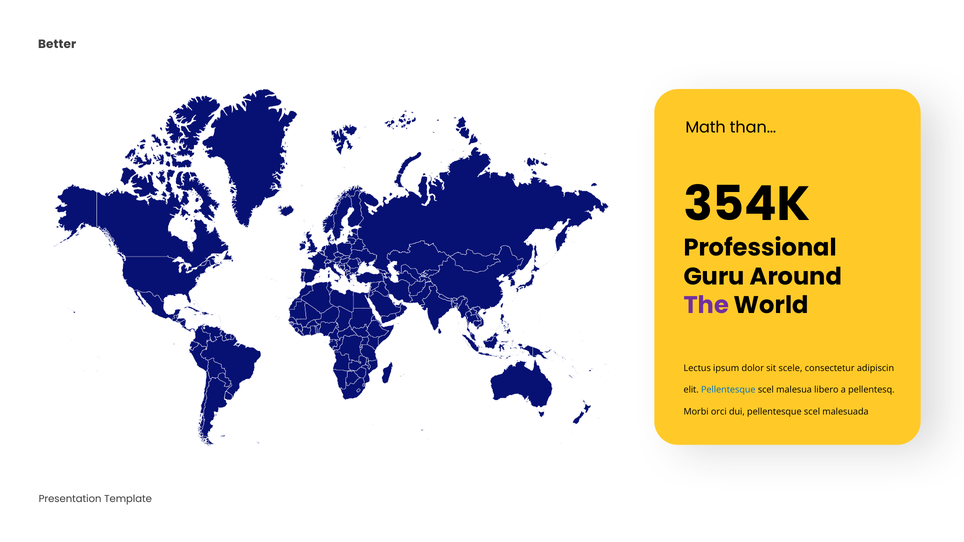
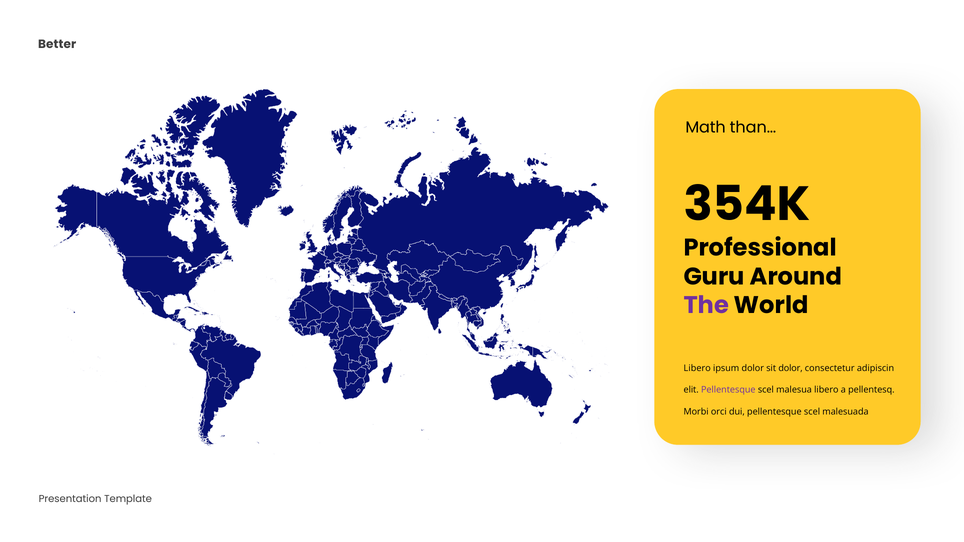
Lectus: Lectus -> Libero (697, 368)
sit scele: scele -> dolor (791, 368)
Pellentesque colour: blue -> purple (728, 390)
